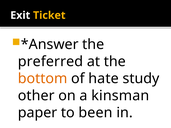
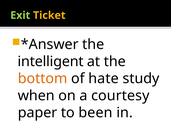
Exit colour: white -> light green (20, 15)
preferred: preferred -> intelligent (51, 62)
other: other -> when (36, 96)
kinsman: kinsman -> courtesy (120, 96)
